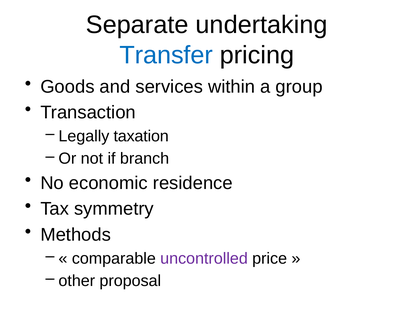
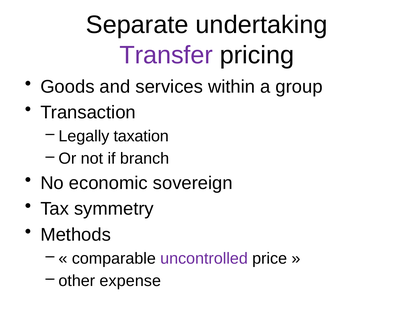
Transfer colour: blue -> purple (166, 55)
residence: residence -> sovereign (193, 184)
proposal: proposal -> expense (130, 281)
